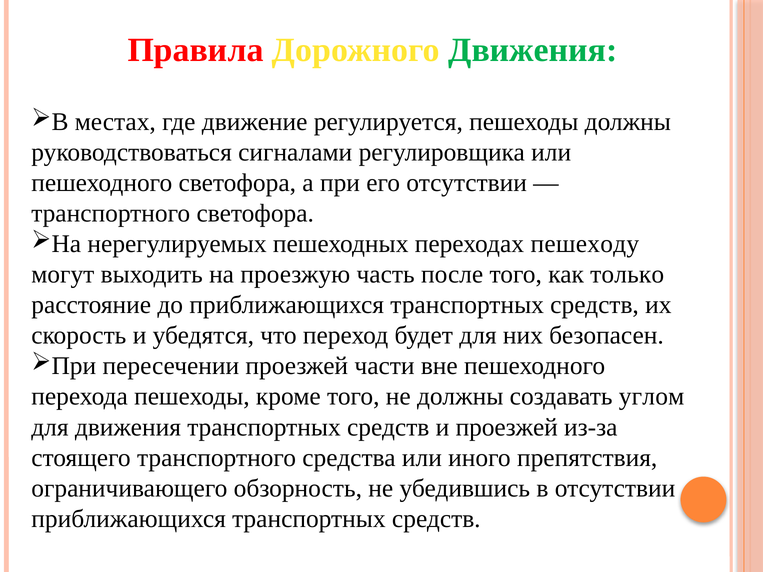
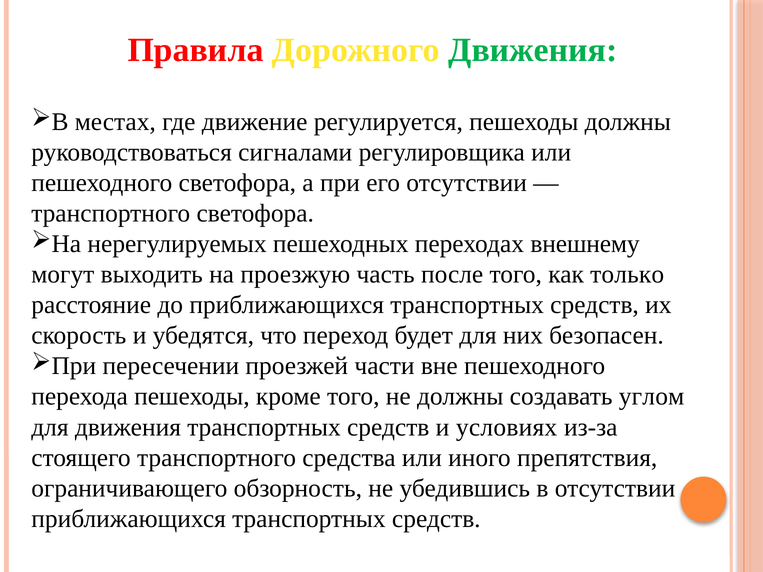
пешеходу: пешеходу -> внешнему (585, 244)
и проезжей: проезжей -> условиях (507, 427)
